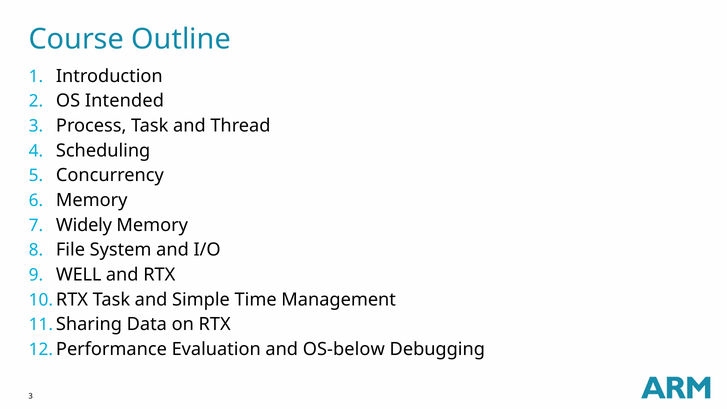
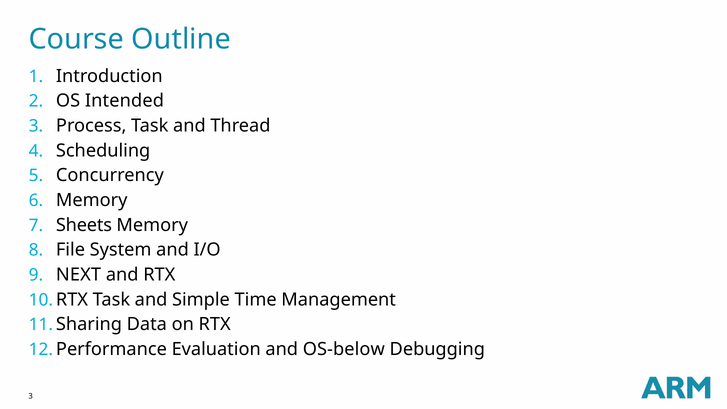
Widely: Widely -> Sheets (84, 225)
WELL: WELL -> NEXT (79, 275)
